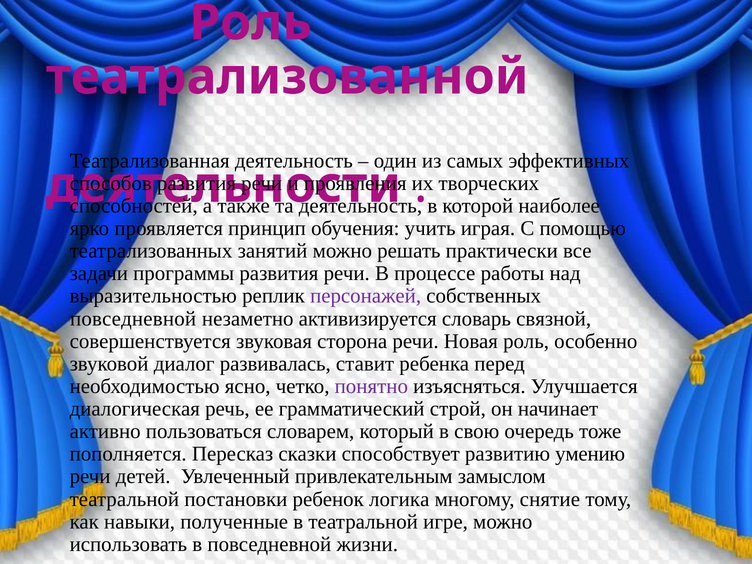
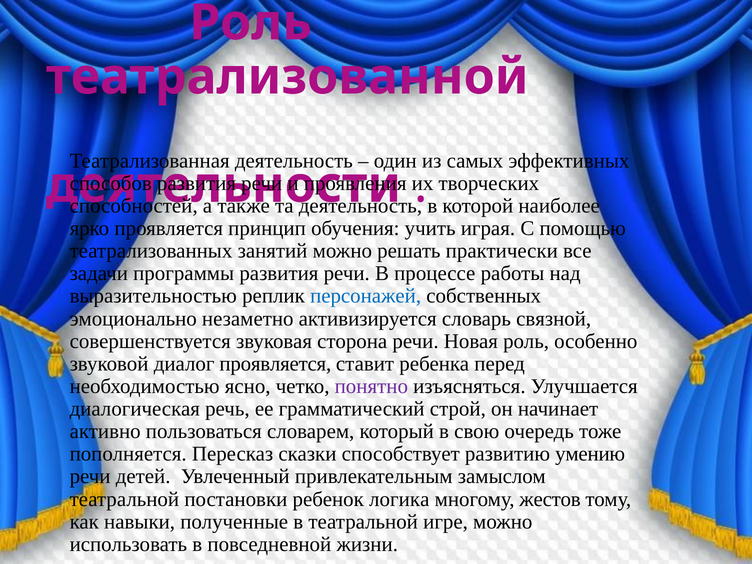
персонажей colour: purple -> blue (366, 296)
повседневной: повседневной -> эмоционально (133, 319)
диалог развивалась: развивалась -> проявляется (275, 364)
снятие: снятие -> жестов (550, 499)
